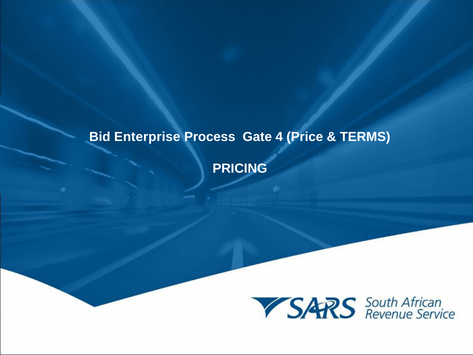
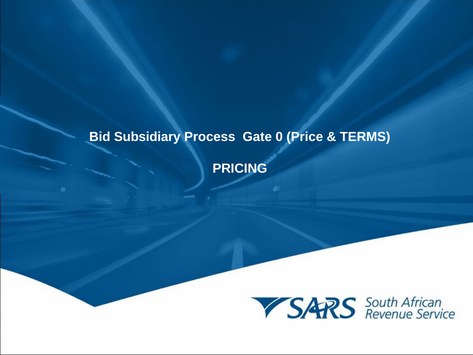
Enterprise: Enterprise -> Subsidiary (147, 137)
4: 4 -> 0 (279, 137)
